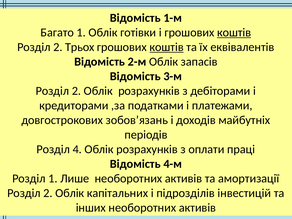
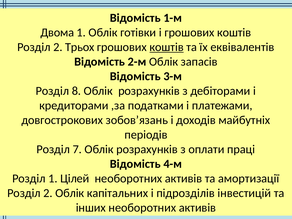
Багато: Багато -> Двома (57, 32)
коштів underline: present -> none (234, 32)
2: 2 -> 8 (76, 91)
4: 4 -> 7 (77, 149)
Лише: Лише -> Цілей (75, 178)
